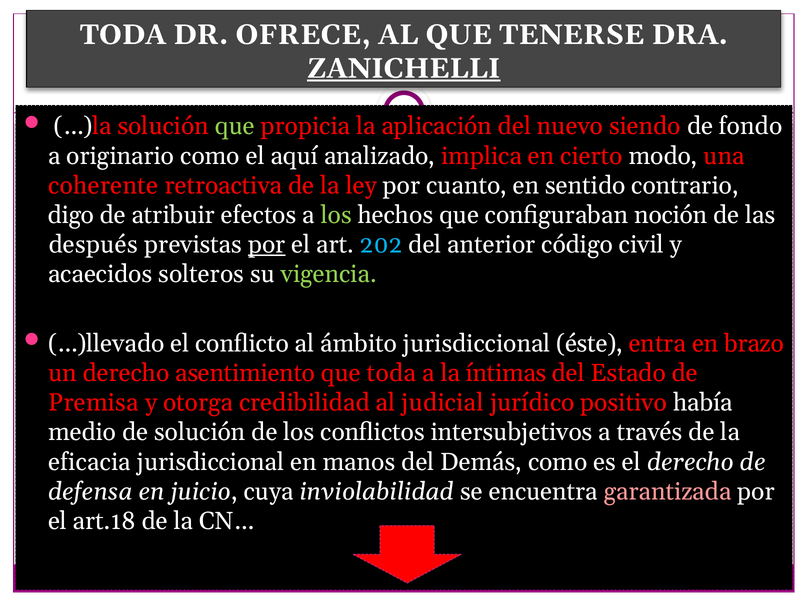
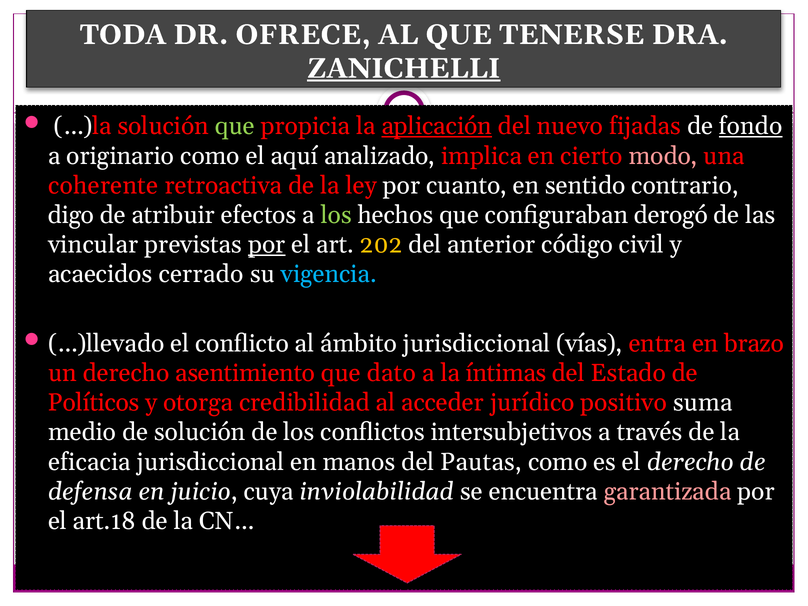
aplicación underline: none -> present (437, 126)
siendo: siendo -> fijadas (645, 126)
fondo underline: none -> present (751, 126)
modo colour: white -> pink (663, 156)
noción: noción -> derogó (671, 215)
después: después -> vincular (93, 245)
202 colour: light blue -> yellow (381, 245)
solteros: solteros -> cerrado (201, 274)
vigencia colour: light green -> light blue (329, 274)
éste: éste -> vías (590, 343)
que toda: toda -> dato (391, 373)
Premisa: Premisa -> Políticos (94, 403)
judicial: judicial -> acceder (443, 403)
había: había -> suma (703, 403)
Demás: Demás -> Pautas (481, 462)
